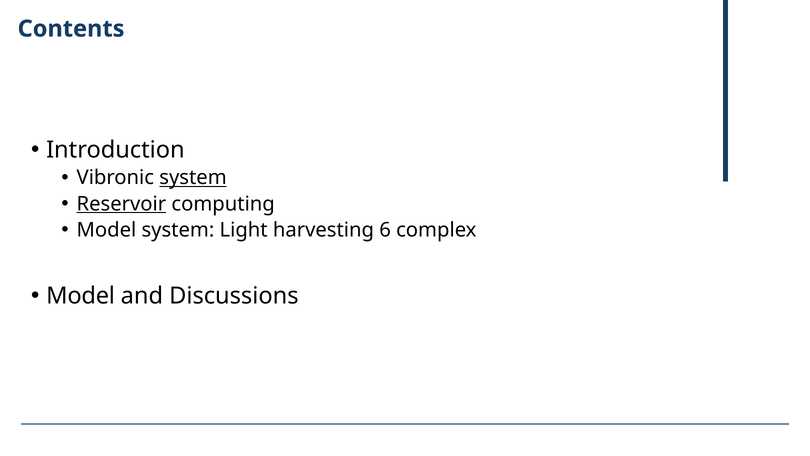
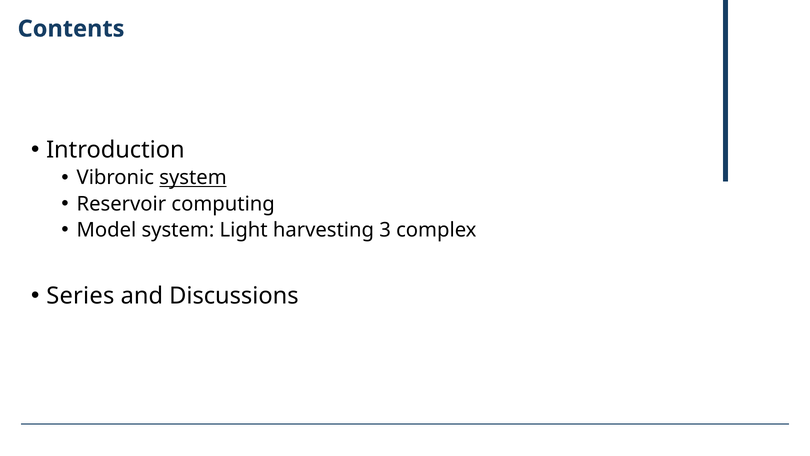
Reservoir underline: present -> none (121, 204)
6: 6 -> 3 (385, 230)
Model: Model -> Series (80, 296)
